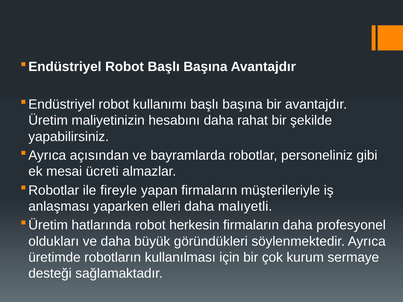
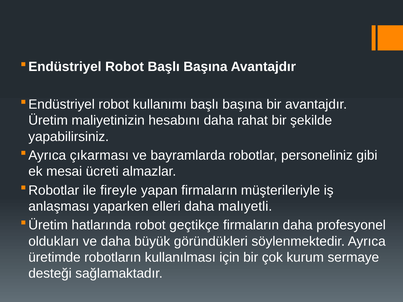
açısından: açısından -> çıkarması (99, 156)
herkesin: herkesin -> geçtikçe (194, 225)
